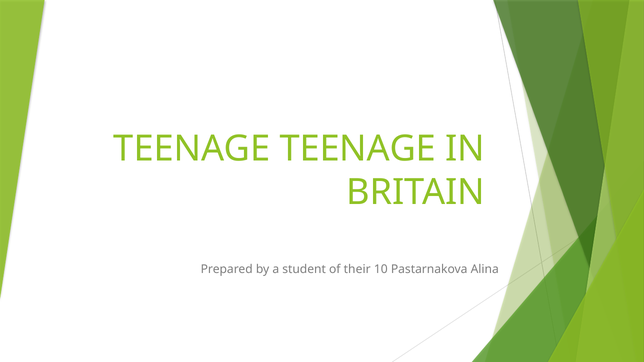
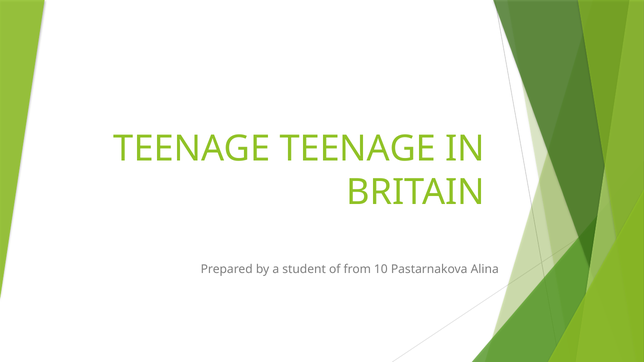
their: their -> from (357, 270)
